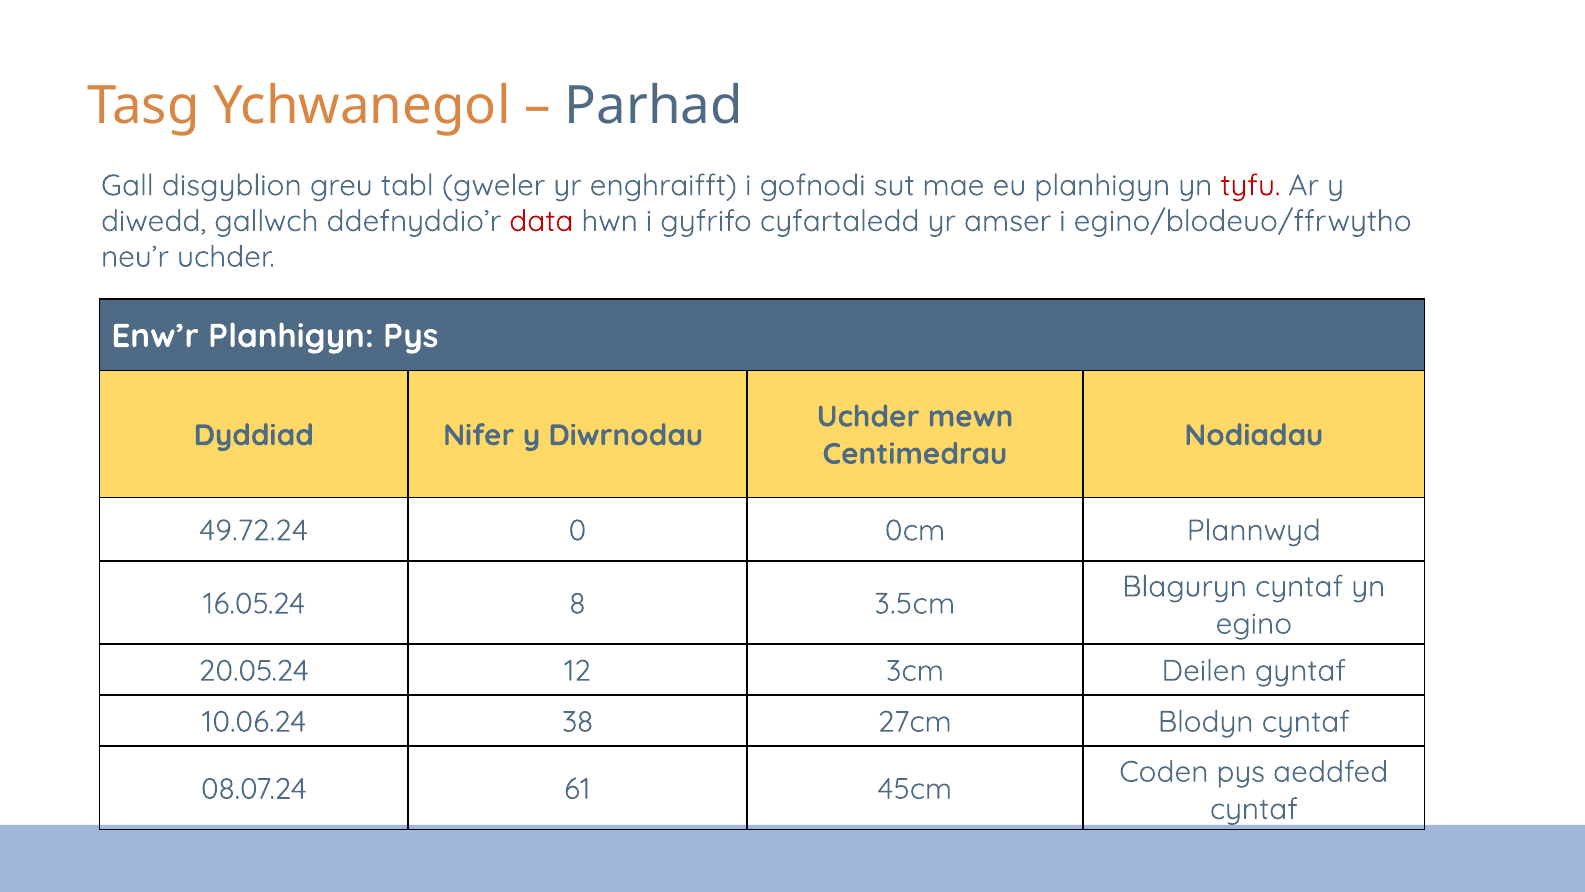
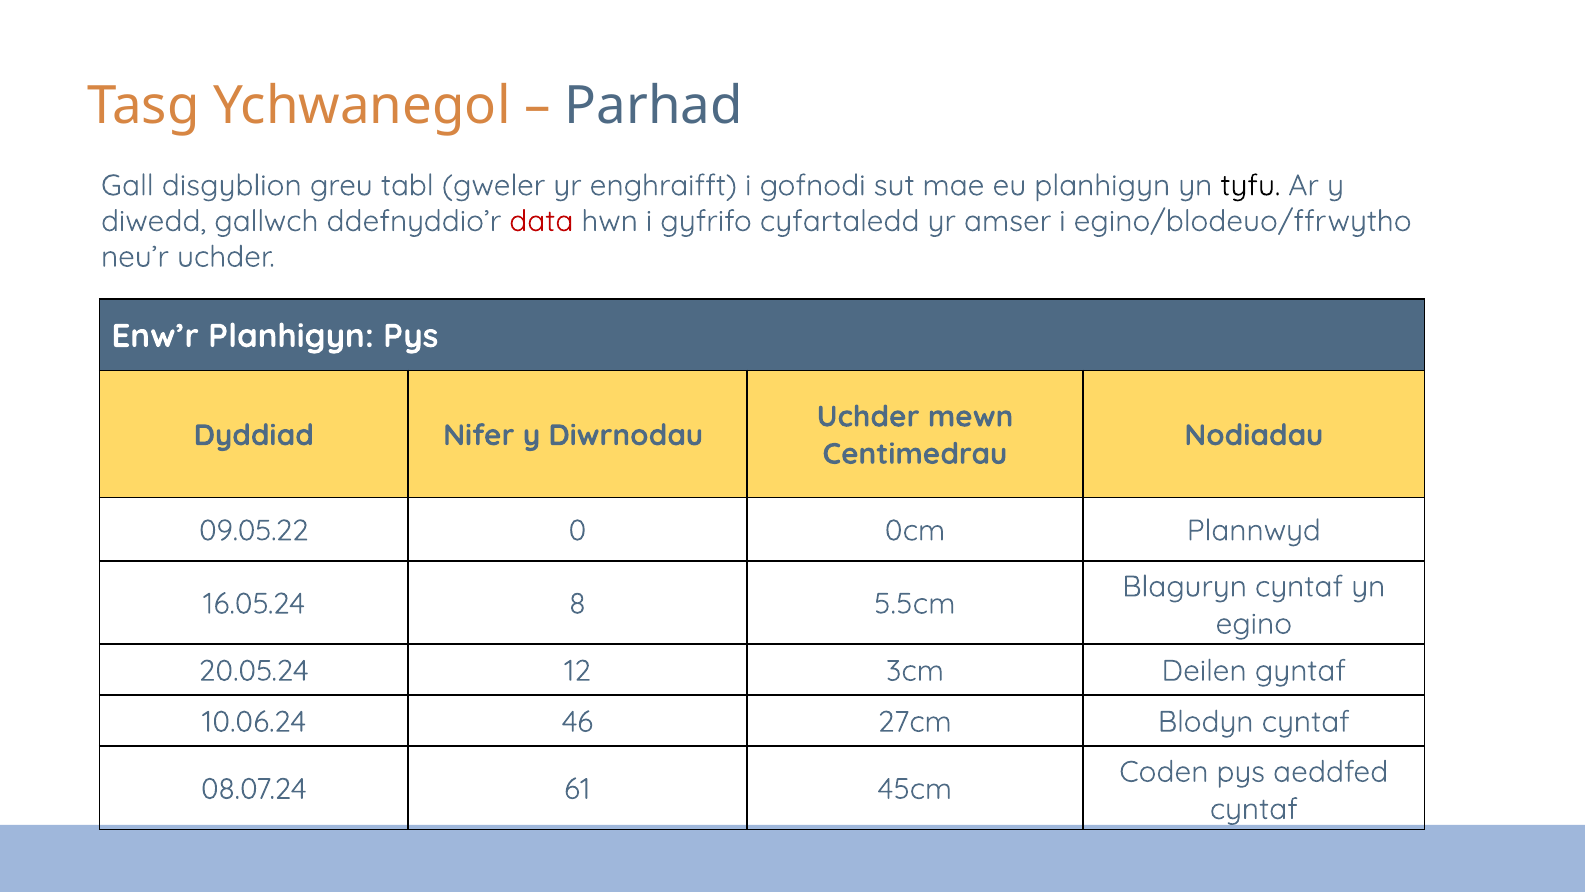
tyfu colour: red -> black (1250, 185)
49.72.24: 49.72.24 -> 09.05.22 (254, 530)
3.5cm: 3.5cm -> 5.5cm (915, 603)
38: 38 -> 46 (578, 722)
